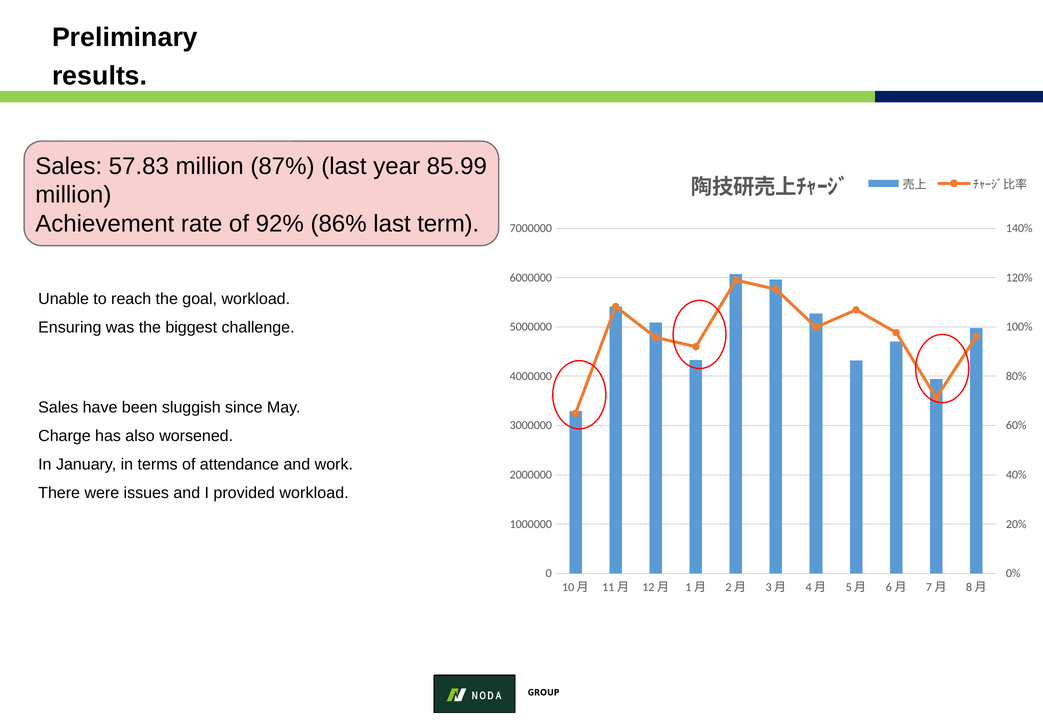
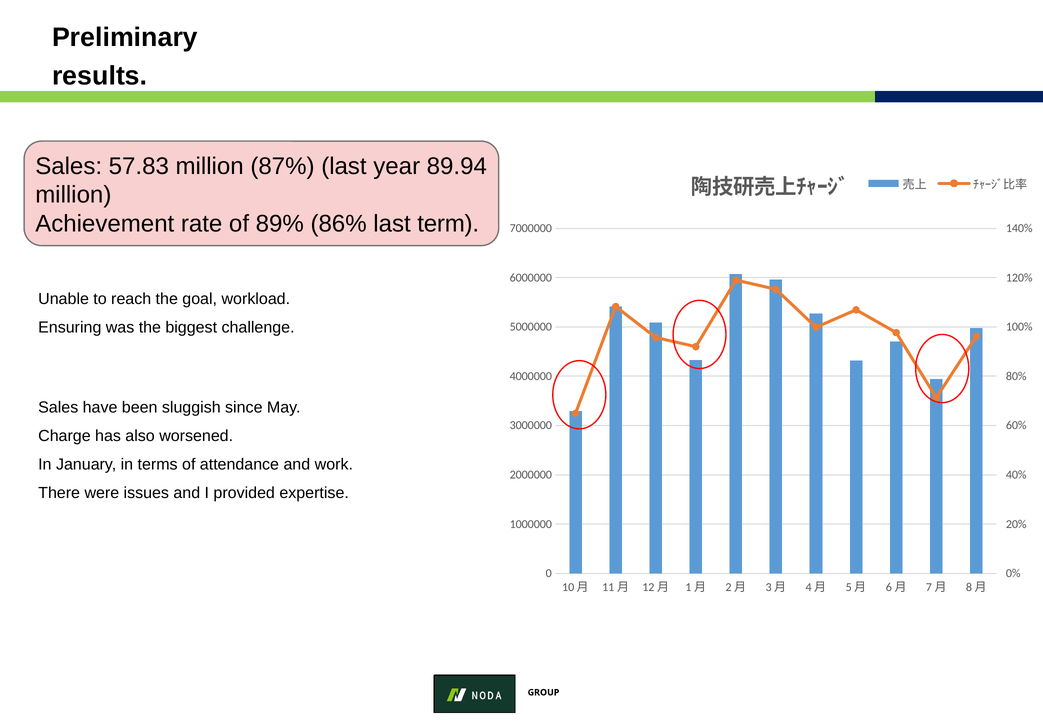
85.99: 85.99 -> 89.94 (457, 166)
92%: 92% -> 89% (280, 224)
provided workload: workload -> expertise (314, 493)
